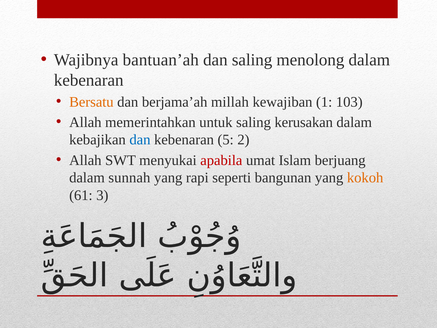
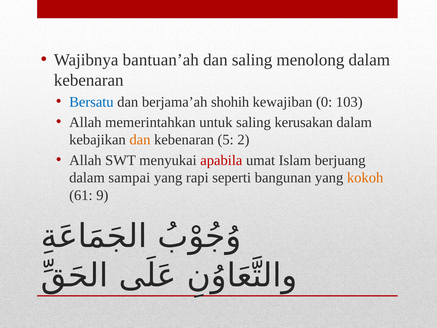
Bersatu colour: orange -> blue (91, 102)
millah: millah -> shohih (230, 102)
1: 1 -> 0 (324, 102)
dan colour: blue -> orange (140, 140)
sunnah: sunnah -> sampai (129, 178)
3: 3 -> 9 (102, 195)
